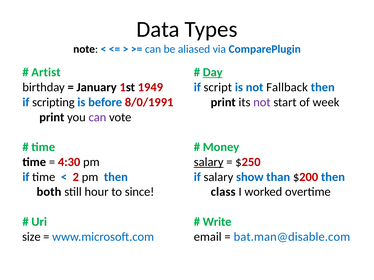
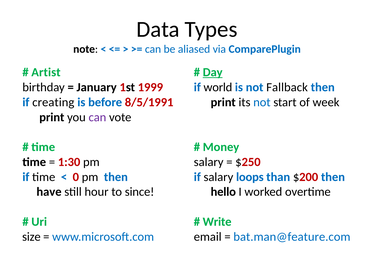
1949: 1949 -> 1999 (150, 87)
script: script -> world (218, 87)
scripting: scripting -> creating (53, 102)
8/0/1991: 8/0/1991 -> 8/5/1991 (149, 102)
not colour: purple -> blue (262, 102)
4:30: 4:30 -> 1:30 (69, 162)
salary underline: present -> none (209, 162)
2: 2 -> 0 (76, 177)
show: show -> loops (250, 177)
both: both -> have (49, 192)
class: class -> hello (223, 192)
bat.man@disable.com: bat.man@disable.com -> bat.man@feature.com (292, 237)
